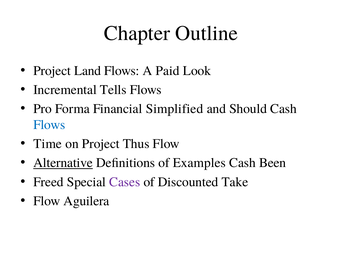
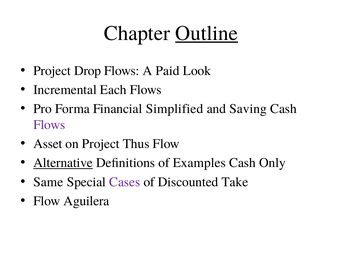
Outline underline: none -> present (207, 33)
Land: Land -> Drop (88, 70)
Tells: Tells -> Each (113, 89)
Should: Should -> Saving (248, 108)
Flows colour: blue -> purple (49, 124)
Time: Time -> Asset (48, 143)
Been: Been -> Only (272, 162)
Freed: Freed -> Same (48, 182)
